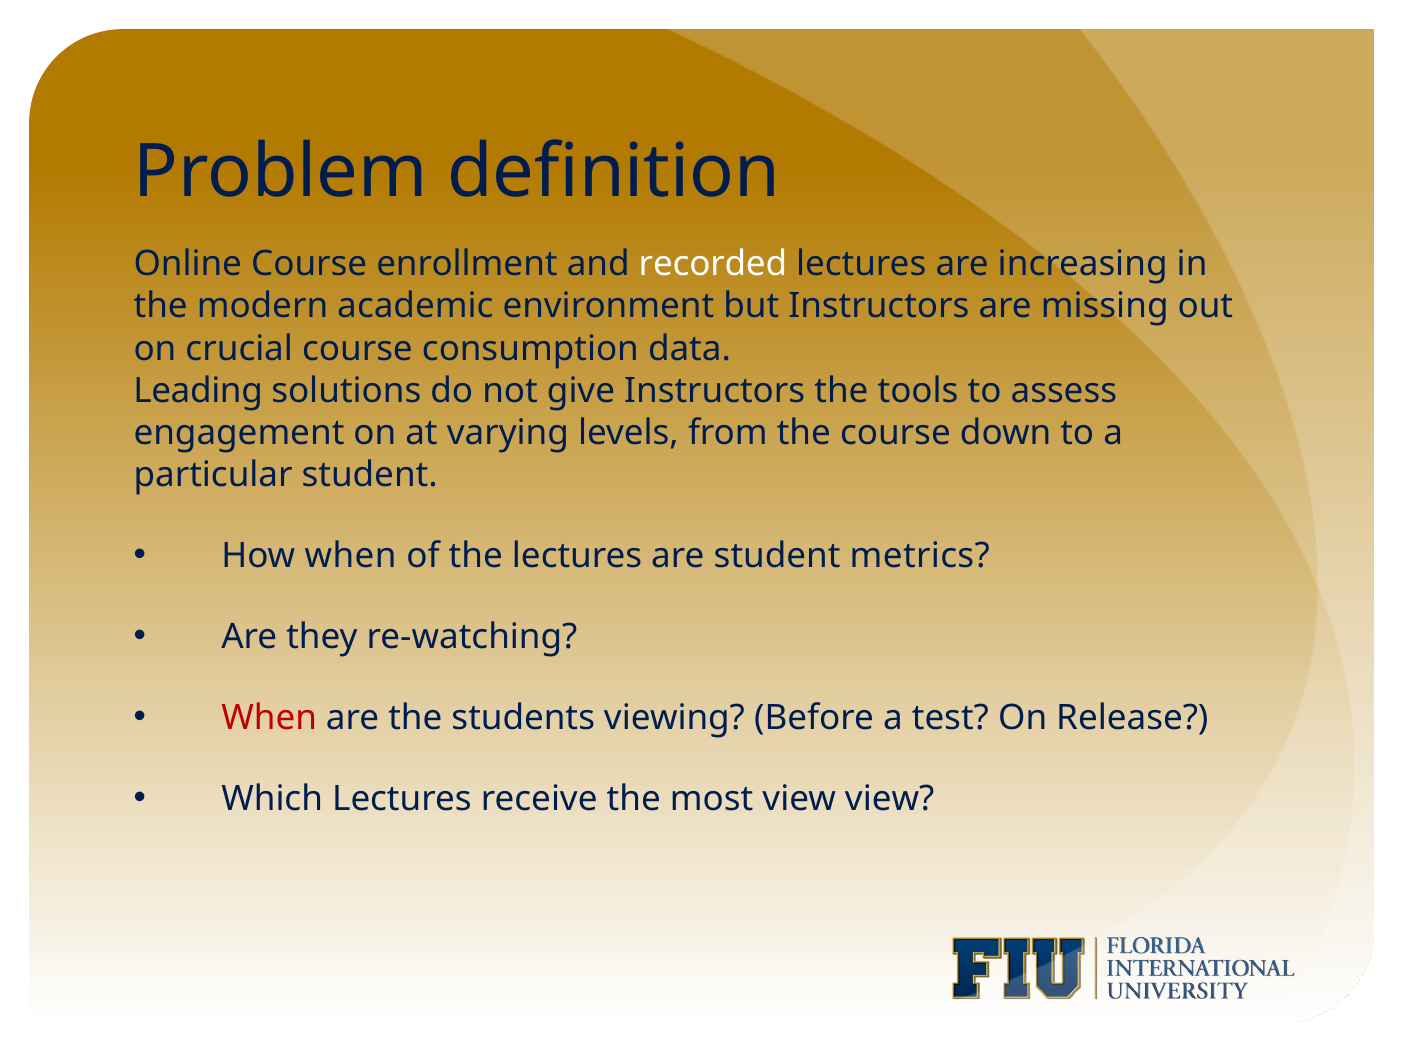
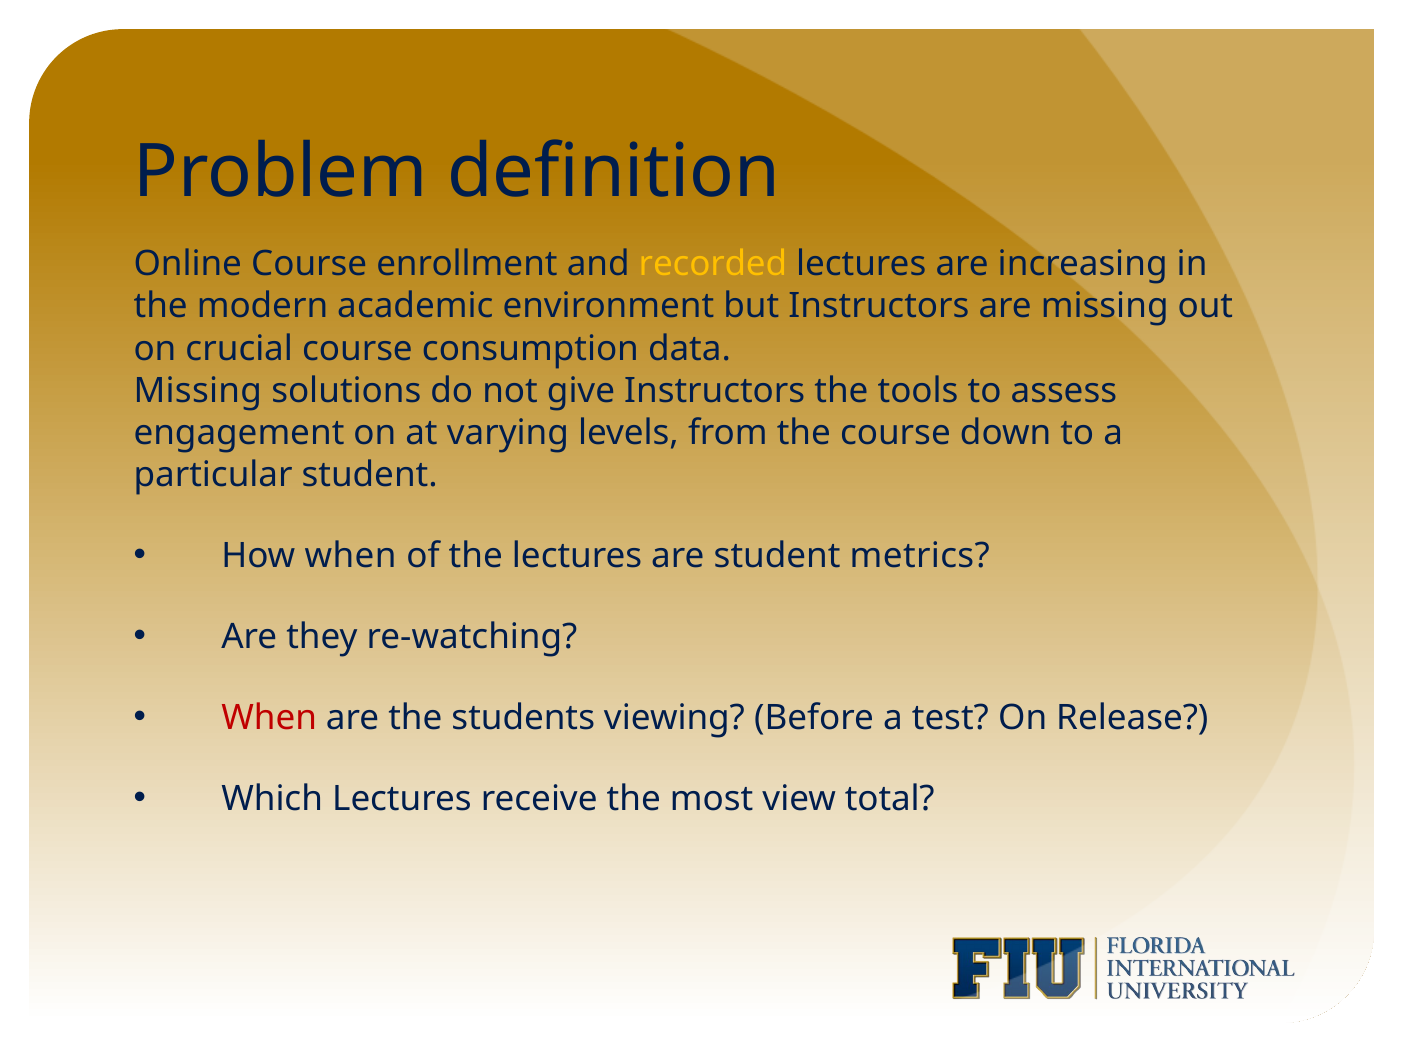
recorded colour: white -> yellow (713, 264)
Leading: Leading -> Missing (198, 391)
view view: view -> total (890, 799)
